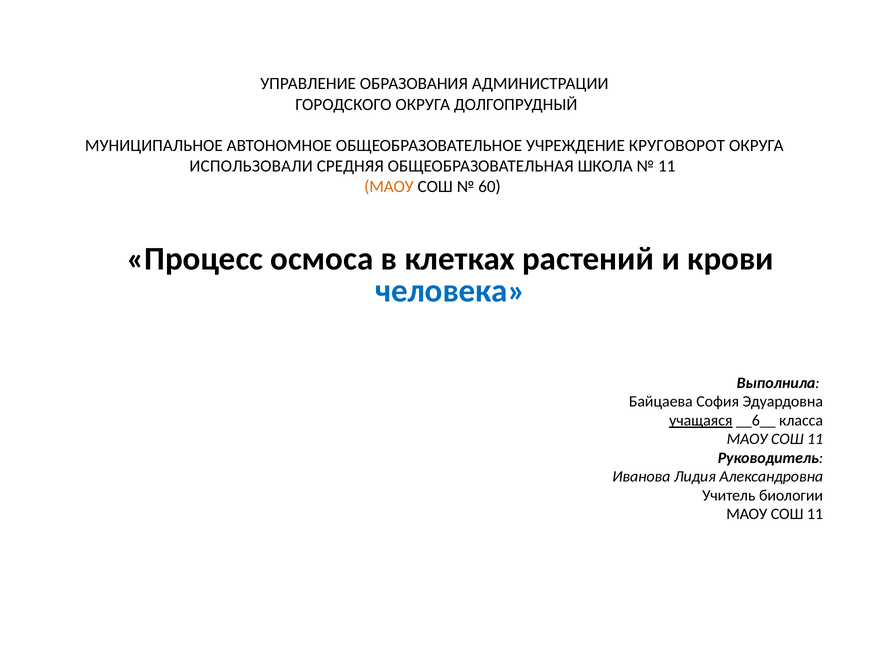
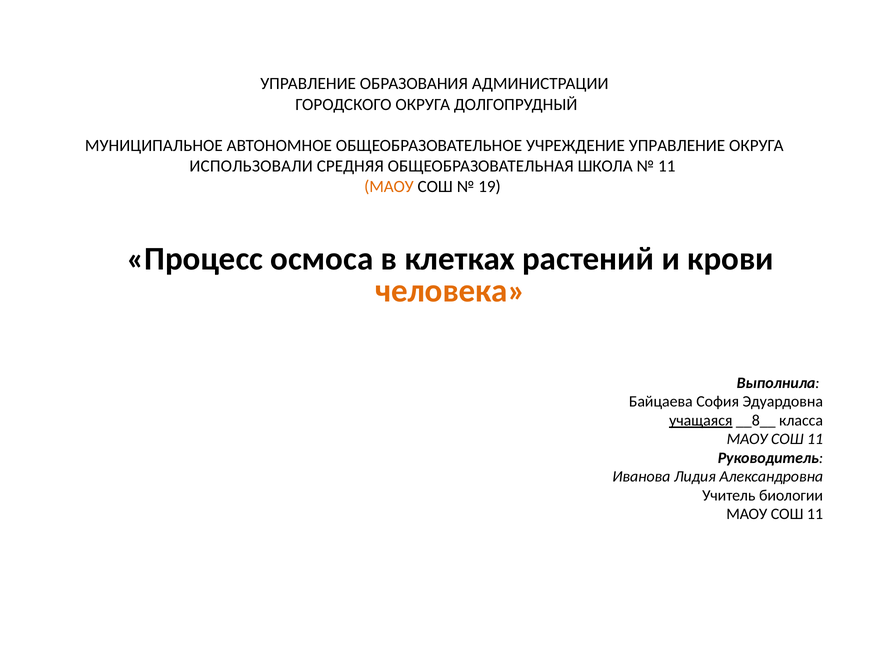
УЧРЕЖДЕНИЕ КРУГОВОРОТ: КРУГОВОРОТ -> УПРАВЛЕНИЕ (677, 146)
60: 60 -> 19 (490, 187)
человека colour: blue -> orange (450, 291)
__6__: __6__ -> __8__ (756, 420)
